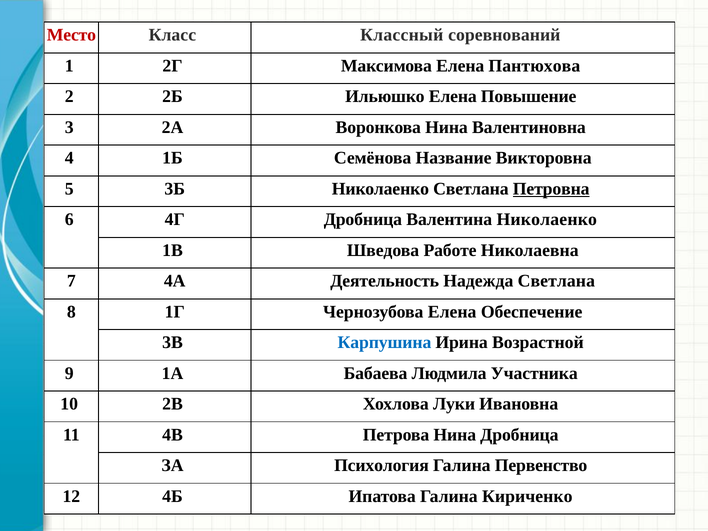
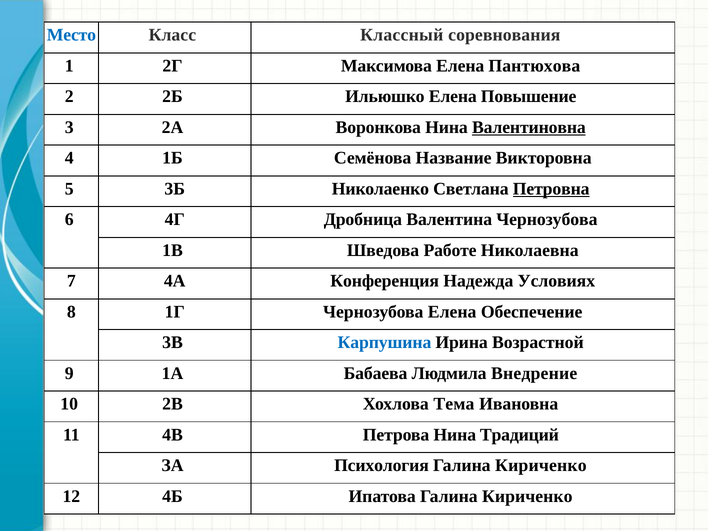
Место colour: red -> blue (71, 35)
соревнований: соревнований -> соревнования (504, 35)
Валентиновна underline: none -> present (529, 127)
Валентина Николаенко: Николаенко -> Чернозубова (547, 219)
Деятельность: Деятельность -> Конференция (385, 281)
Надежда Светлана: Светлана -> Условиях (556, 281)
Участника: Участника -> Внедрение (534, 373)
Луки: Луки -> Тема (454, 404)
Нина Дробница: Дробница -> Традиций (519, 435)
Первенство: Первенство -> Кириченко (541, 465)
